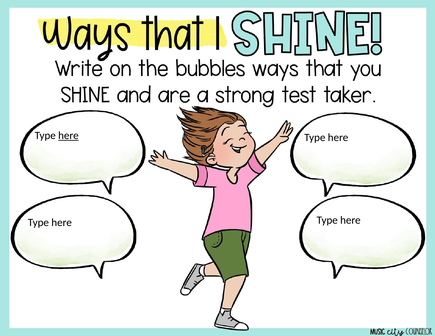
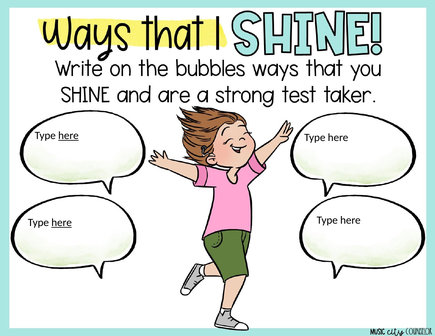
here underline: none -> present (62, 223)
